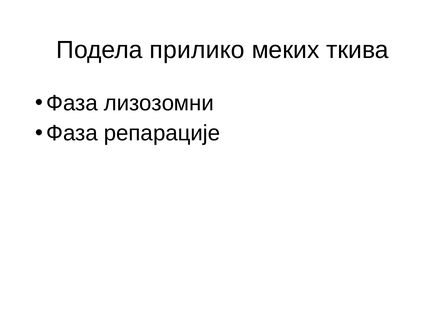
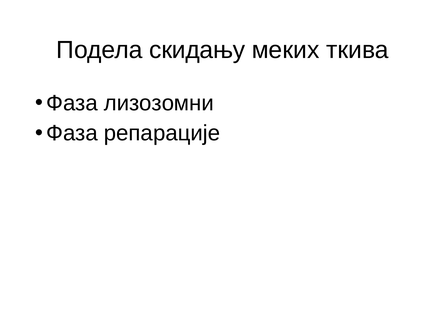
прилико: прилико -> скидању (197, 50)
